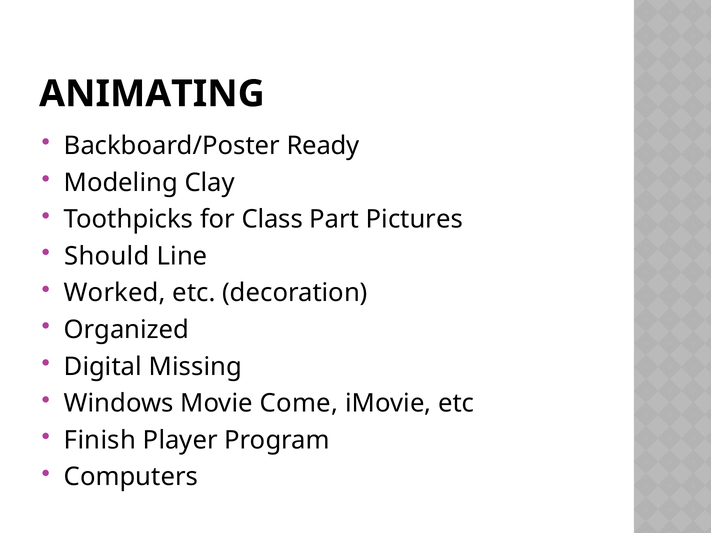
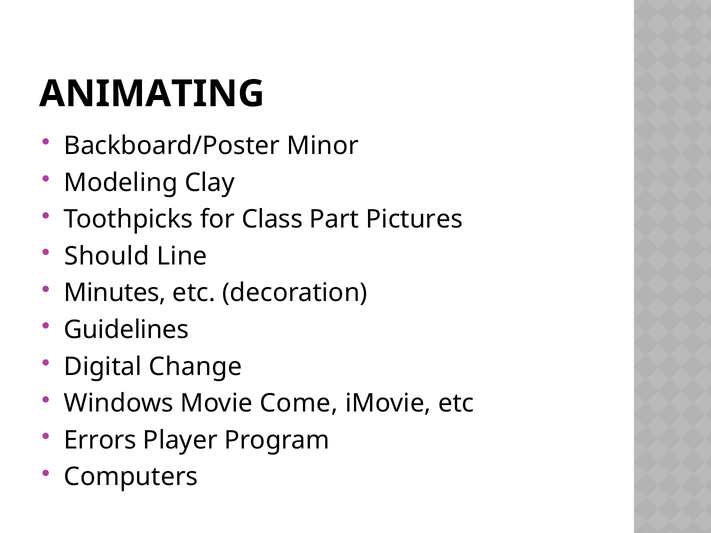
Ready: Ready -> Minor (323, 146)
Worked: Worked -> Minutes (115, 293)
Organized: Organized -> Guidelines (126, 330)
Missing: Missing -> Change (195, 367)
Finish: Finish -> Errors (100, 440)
